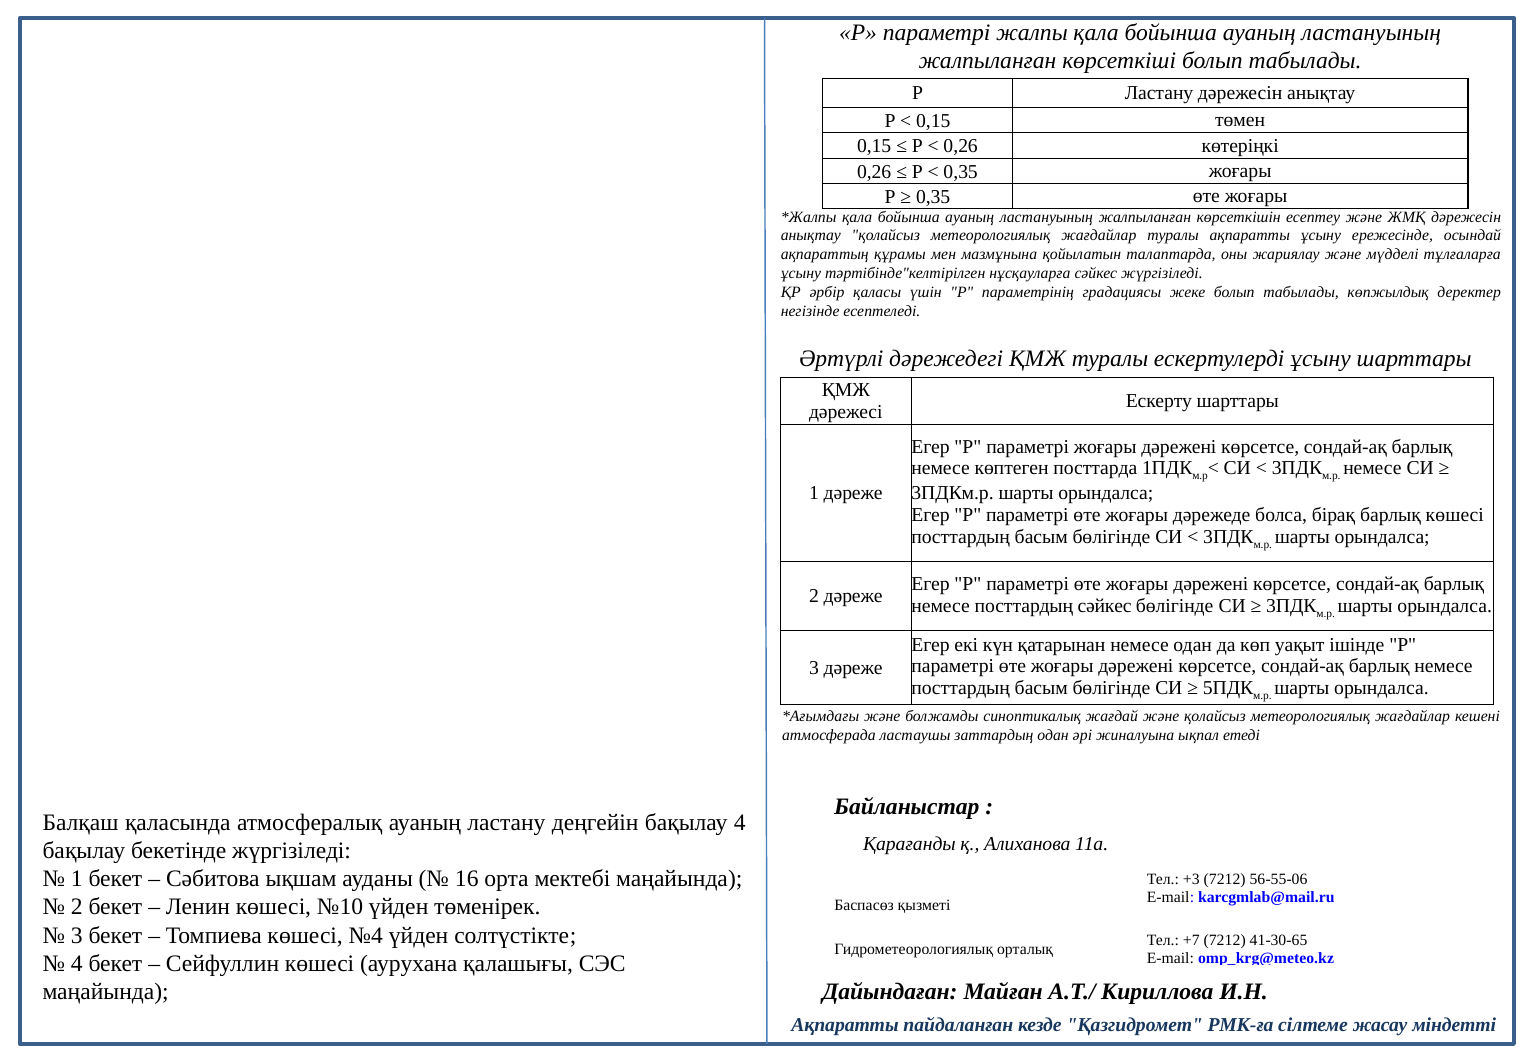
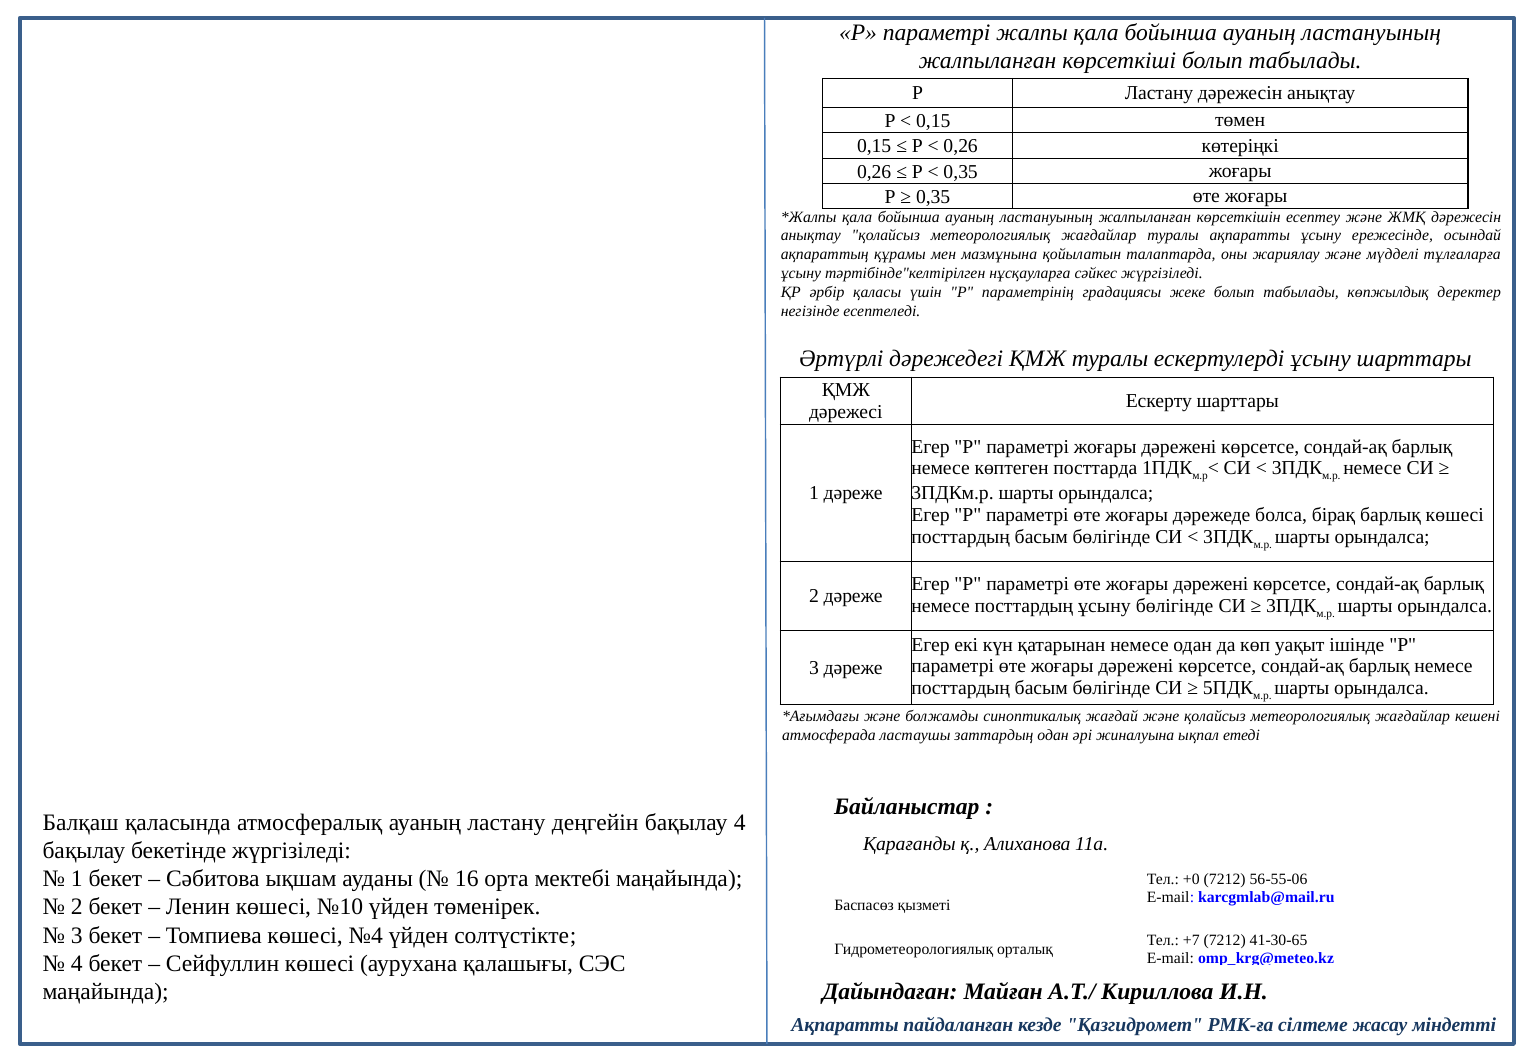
посттардың сәйкес: сәйкес -> ұсыну (1104, 606)
+3: +3 -> +0 (1191, 879)
